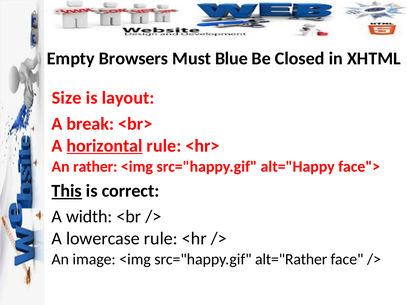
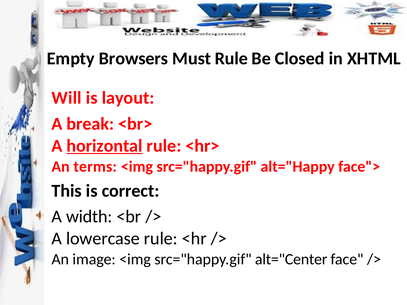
Must Blue: Blue -> Rule (231, 59)
Size: Size -> Will (67, 98)
rather: rather -> terms (95, 167)
This underline: present -> none (67, 191)
alt="Rather: alt="Rather -> alt="Center (291, 260)
